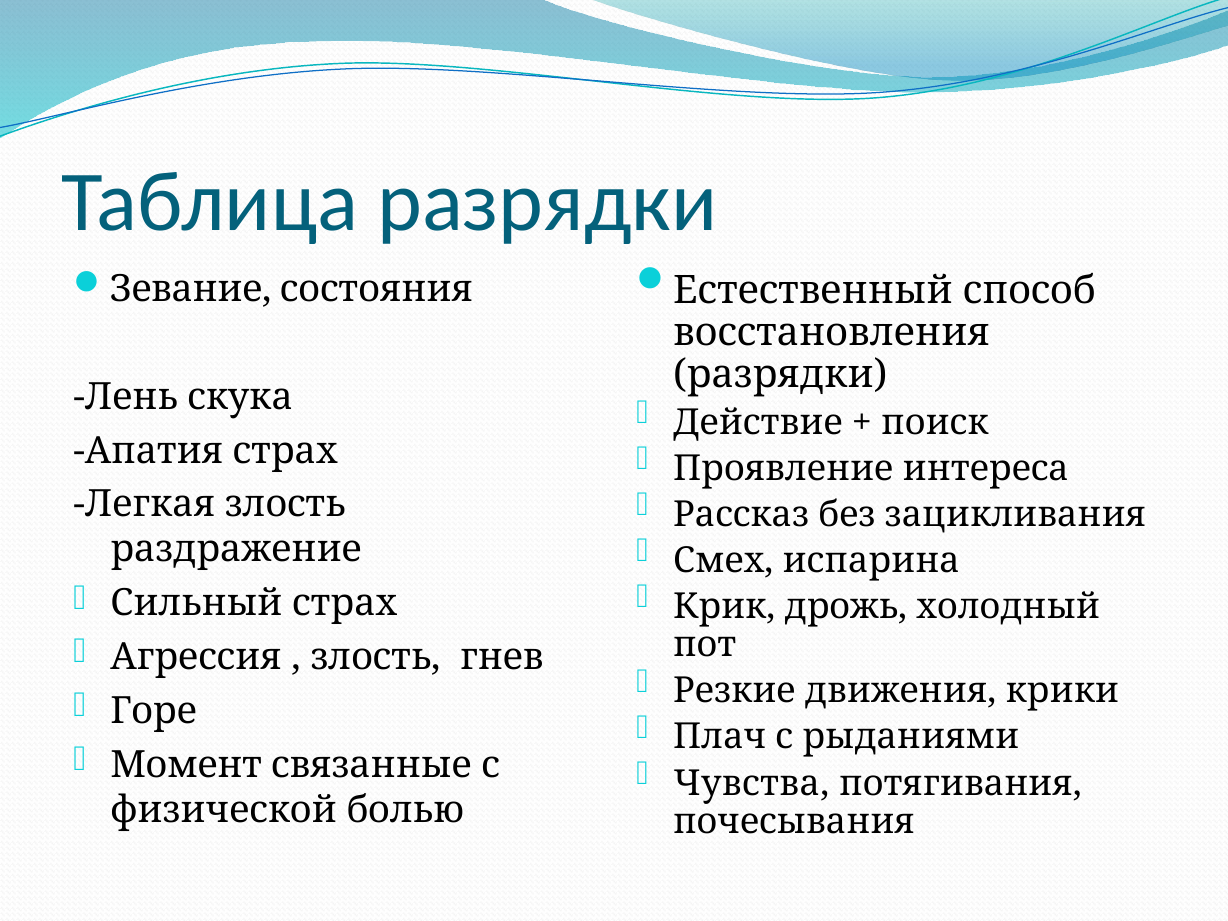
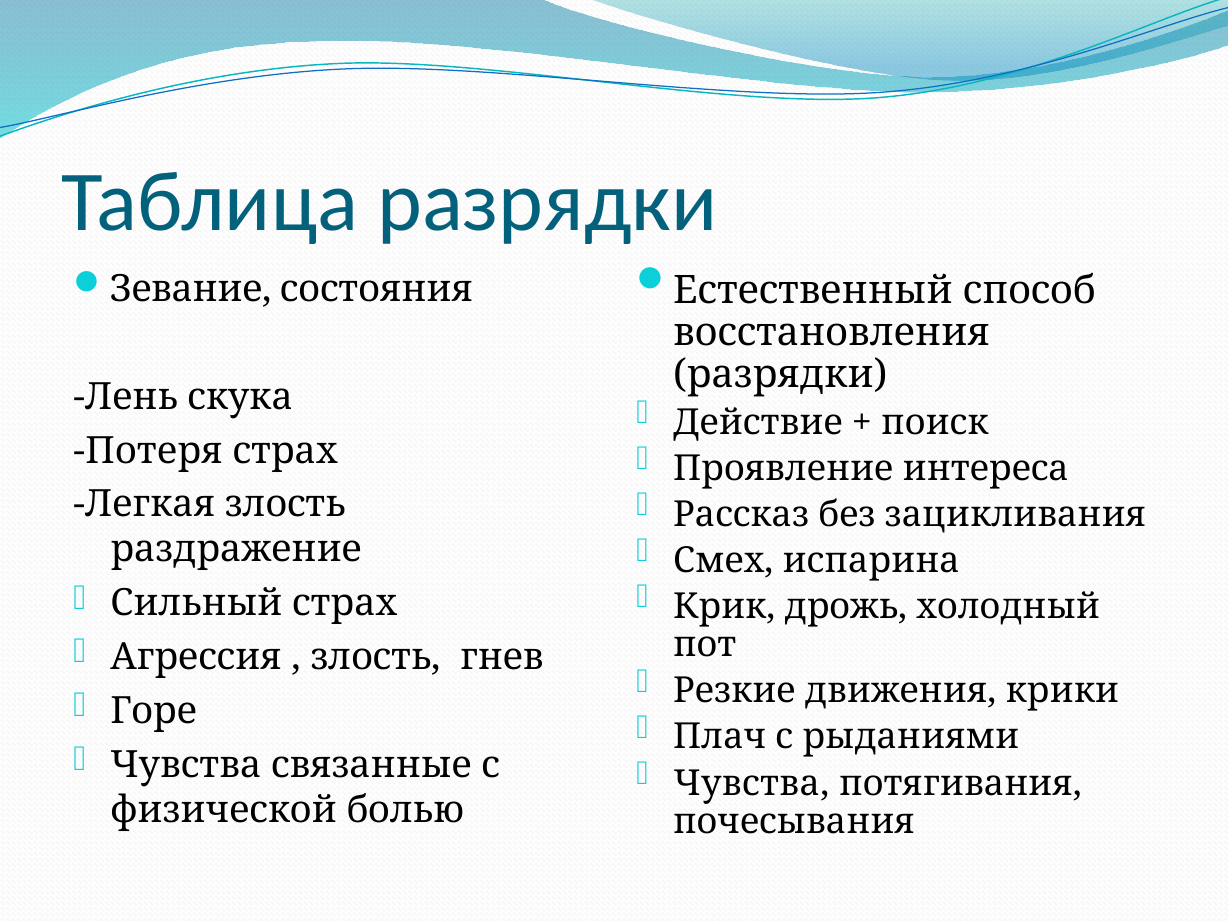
Апатия: Апатия -> Потеря (148, 451)
Момент: Момент -> Чувства (186, 765)
